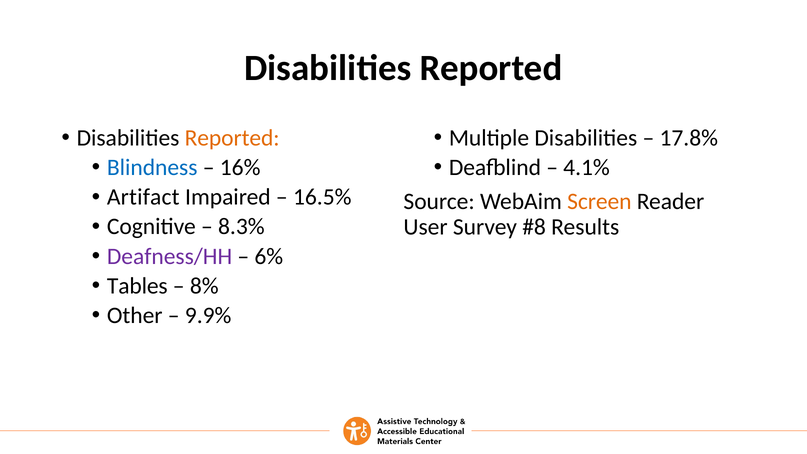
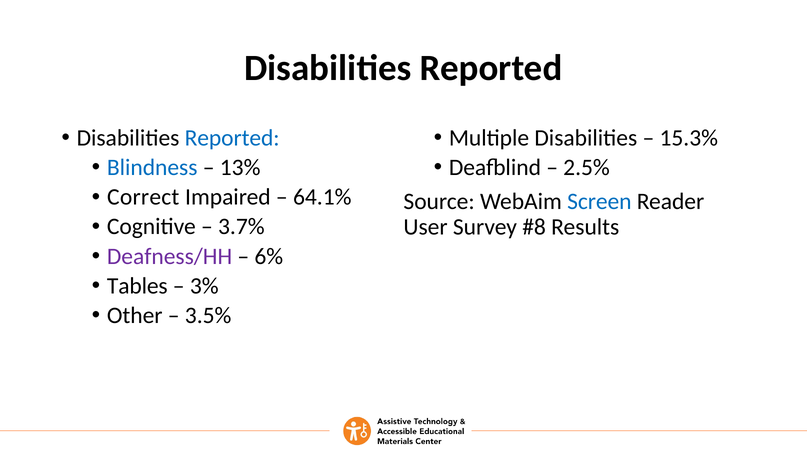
Reported colour: orange -> blue (232, 138)
17.8%: 17.8% -> 15.3% (689, 138)
16%: 16% -> 13% (240, 168)
4.1%: 4.1% -> 2.5% (586, 168)
Artifact: Artifact -> Correct (143, 197)
16.5%: 16.5% -> 64.1% (322, 197)
Screen colour: orange -> blue (599, 201)
8.3%: 8.3% -> 3.7% (241, 227)
8%: 8% -> 3% (204, 286)
9.9%: 9.9% -> 3.5% (208, 315)
